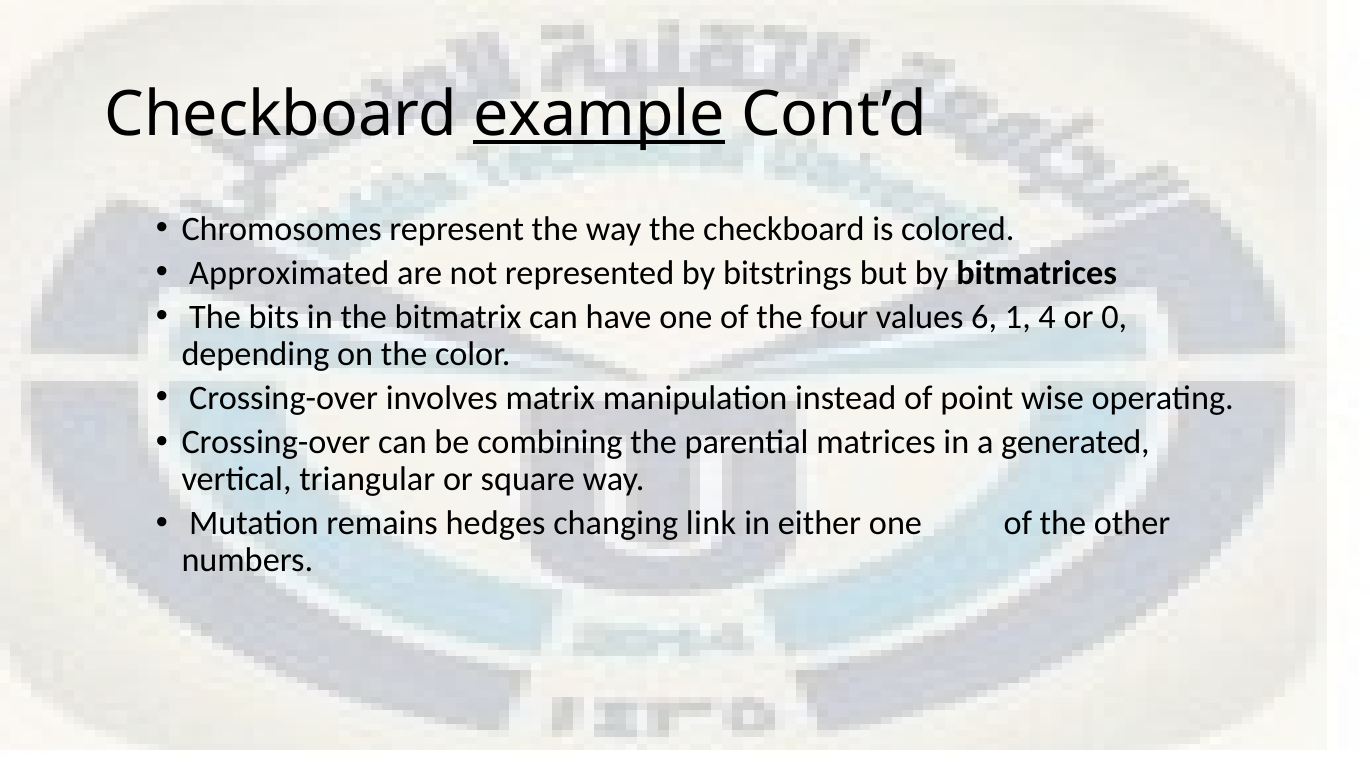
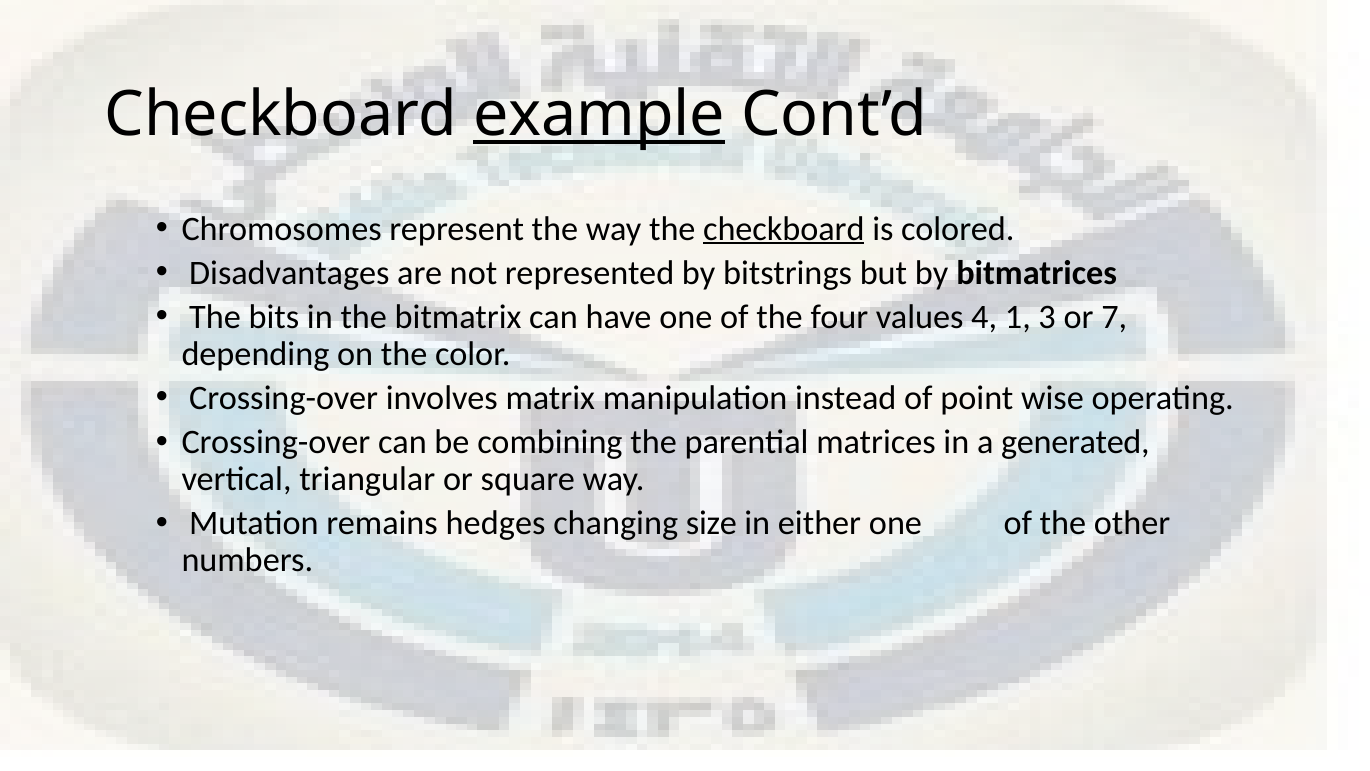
checkboard underline: none -> present (784, 229)
Approximated: Approximated -> Disadvantages (289, 273)
6: 6 -> 4 (984, 317)
4: 4 -> 3 (1047, 317)
0: 0 -> 7 (1114, 317)
link: link -> size (711, 523)
